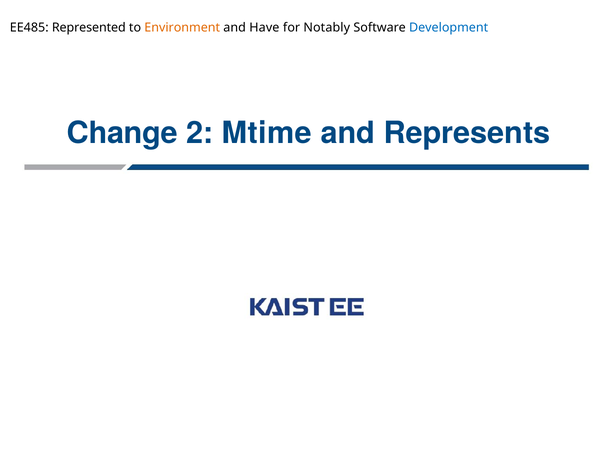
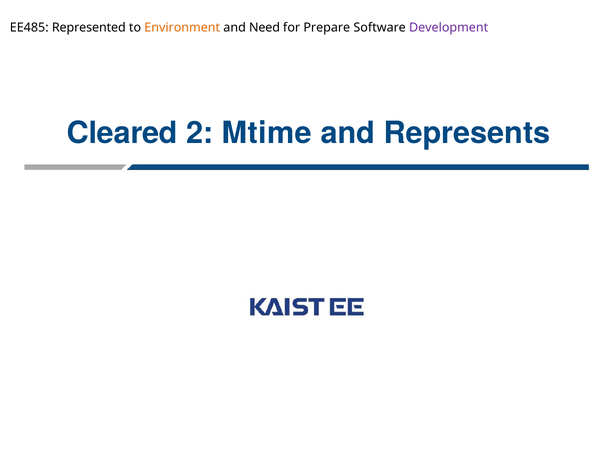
Have: Have -> Need (265, 28)
Notably: Notably -> Prepare (327, 28)
Development colour: blue -> purple (449, 28)
Change: Change -> Cleared (122, 133)
